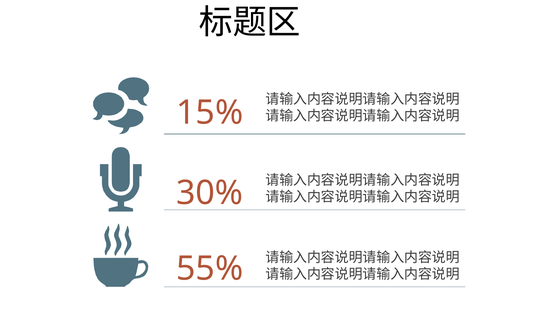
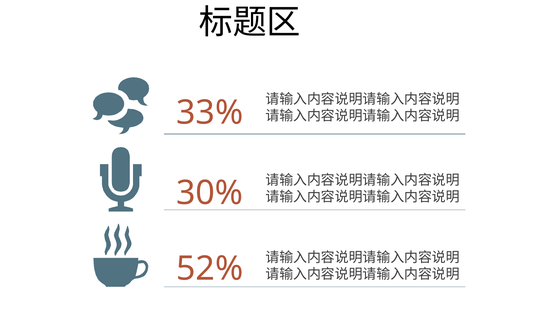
15%: 15% -> 33% (210, 113)
55%: 55% -> 52% (210, 269)
